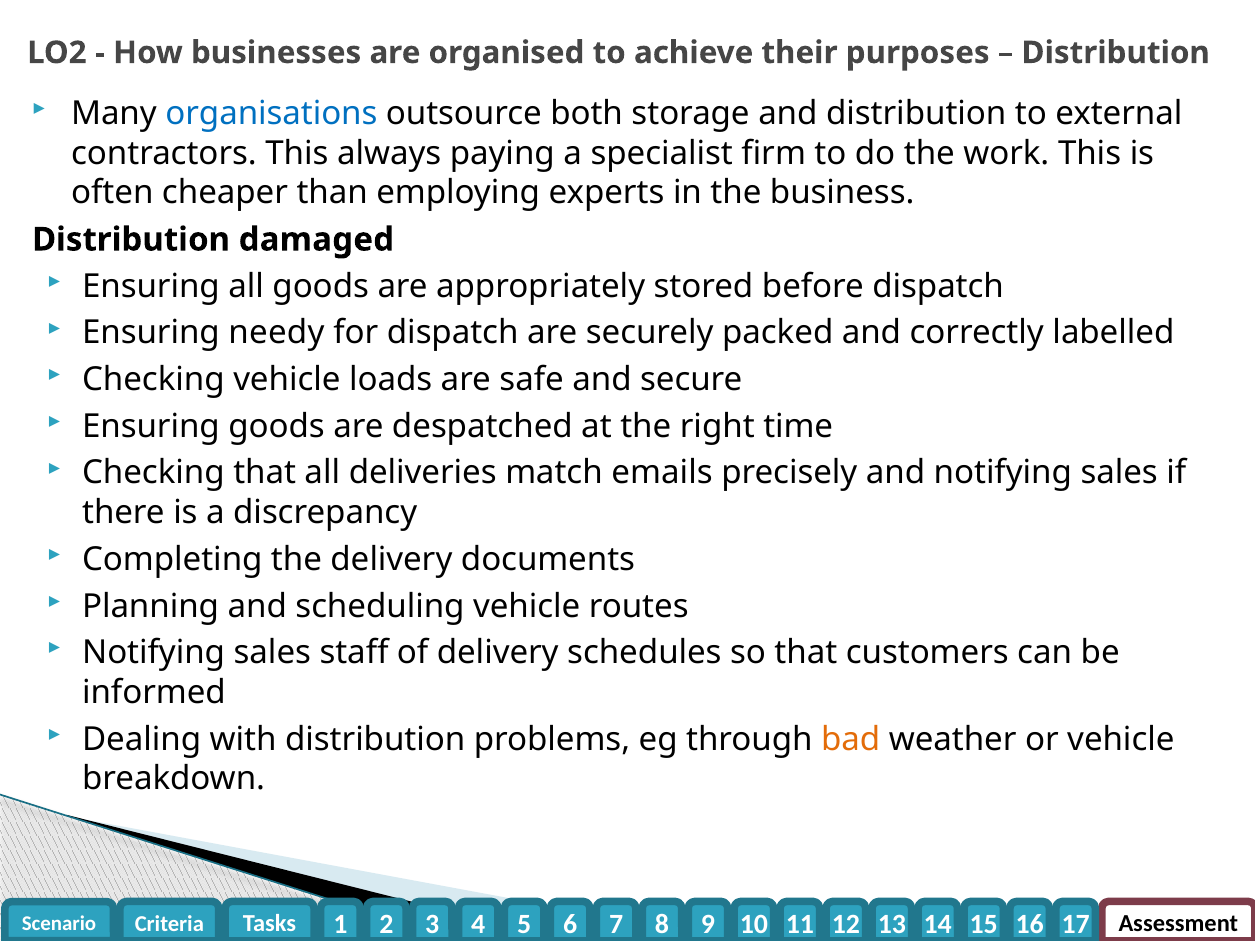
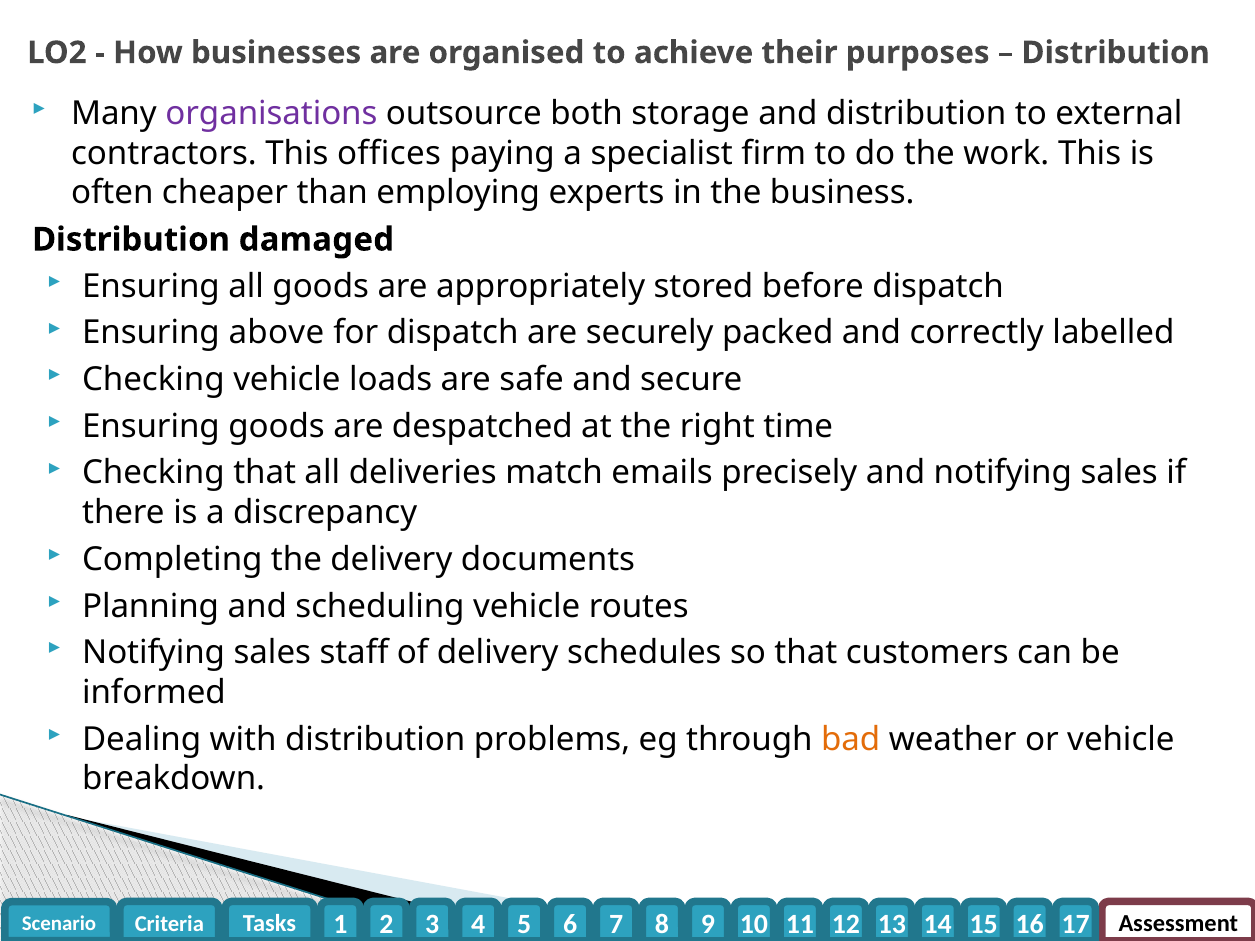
organisations colour: blue -> purple (271, 114)
always: always -> offices (389, 153)
needy: needy -> above (276, 333)
